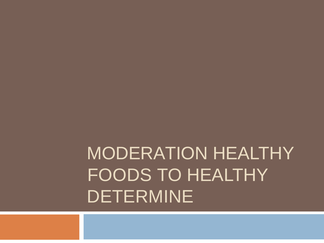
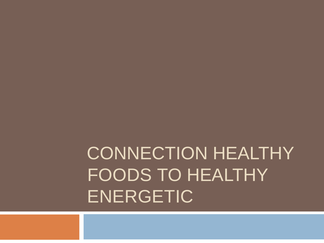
MODERATION: MODERATION -> CONNECTION (147, 154)
DETERMINE: DETERMINE -> ENERGETIC (140, 197)
